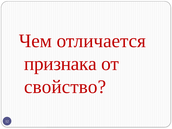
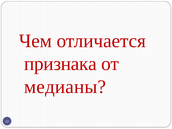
свойство: свойство -> медианы (65, 87)
